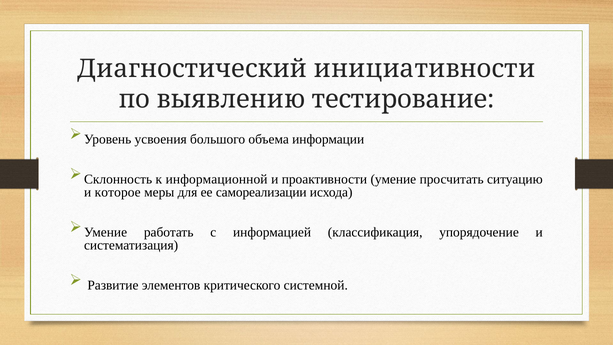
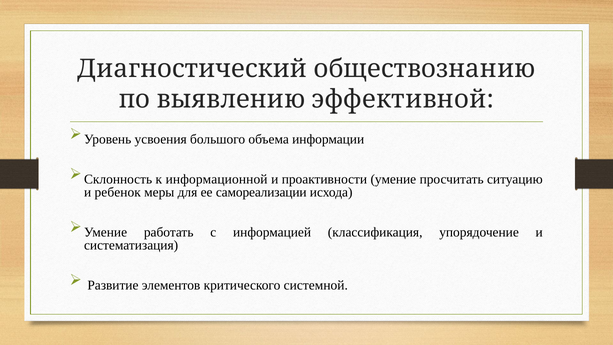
инициативности: инициативности -> обществознанию (425, 69)
тестирование: тестирование -> эффективной (403, 99)
которое: которое -> ребенок (118, 192)
